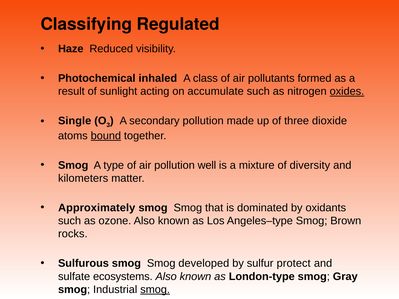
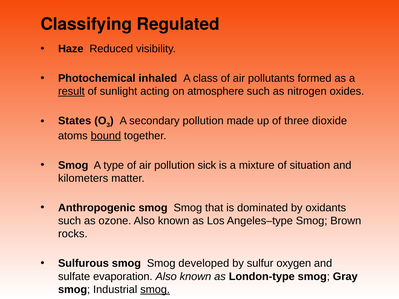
result underline: none -> present (71, 91)
accumulate: accumulate -> atmosphere (216, 91)
oxides underline: present -> none (347, 91)
Single: Single -> States (75, 121)
well: well -> sick (207, 165)
diversity: diversity -> situation (310, 165)
Approximately: Approximately -> Anthropogenic (97, 208)
protect: protect -> oxygen (294, 264)
ecosystems: ecosystems -> evaporation (123, 277)
